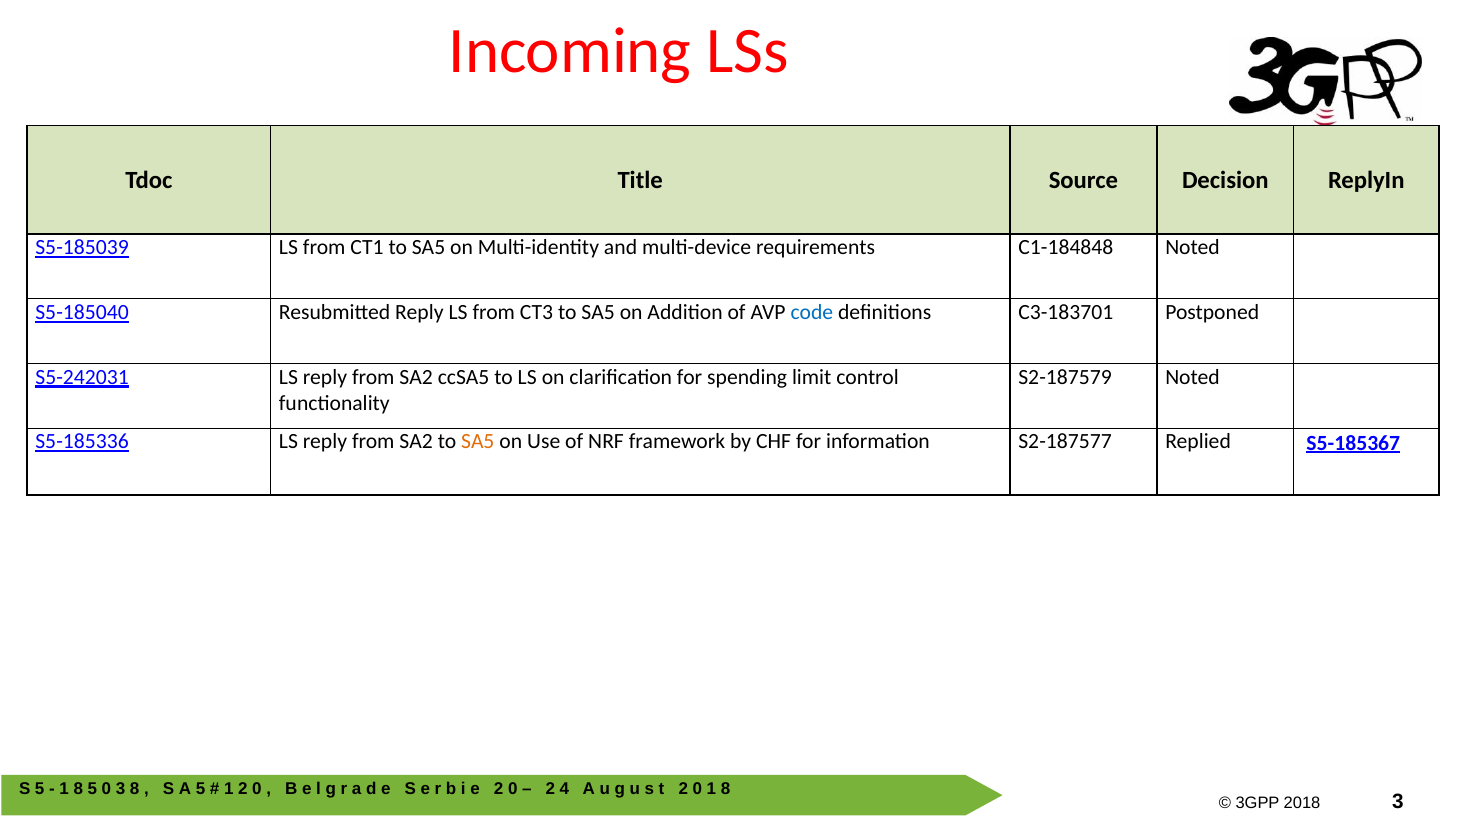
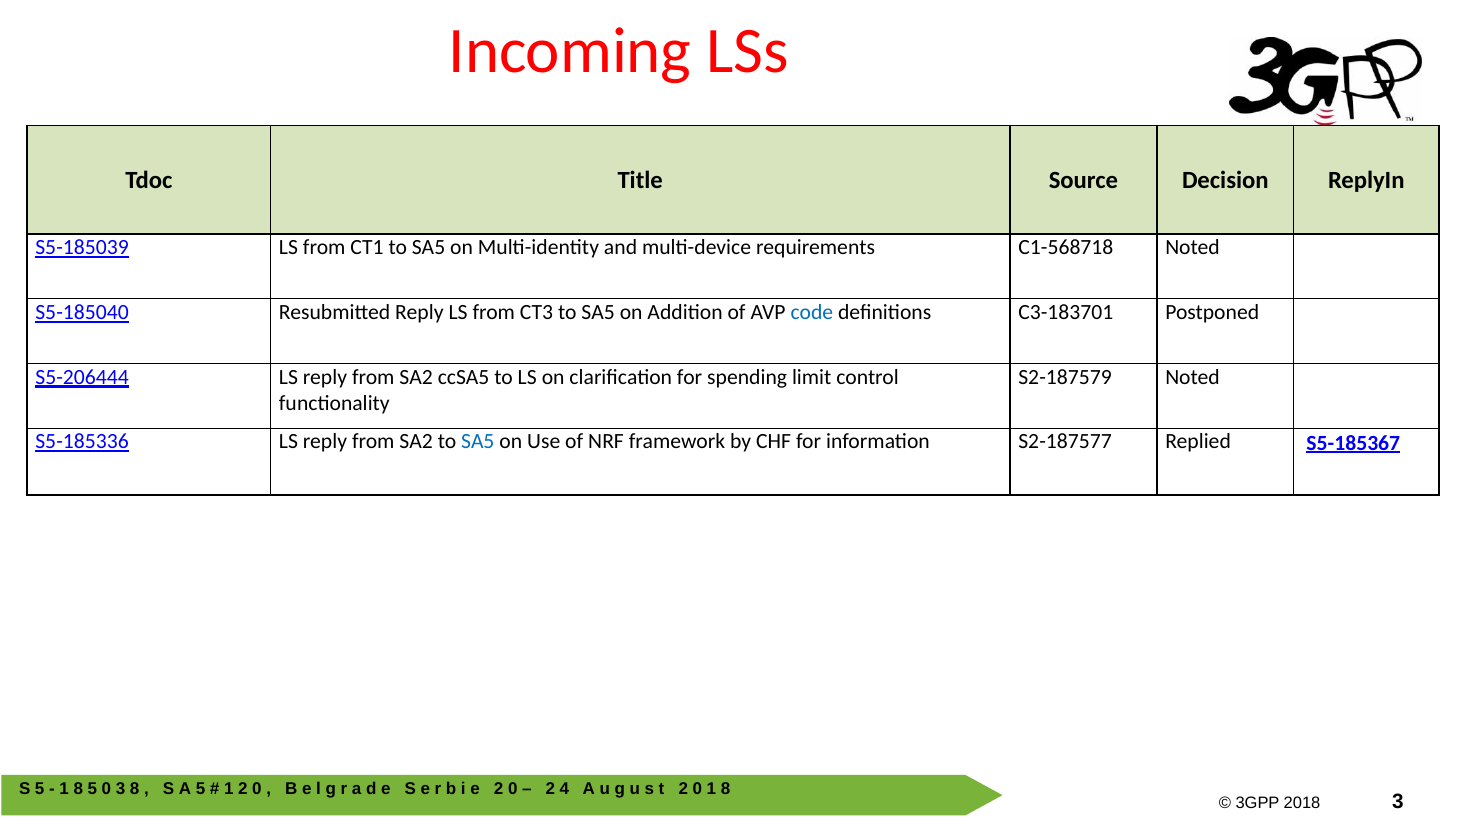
C1-184848: C1-184848 -> C1-568718 (1066, 247)
S5-242031: S5-242031 -> S5-206444 (82, 377)
SA5 colour: orange -> blue (478, 442)
